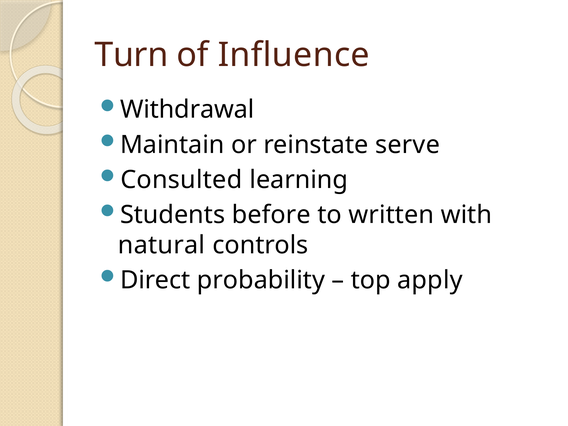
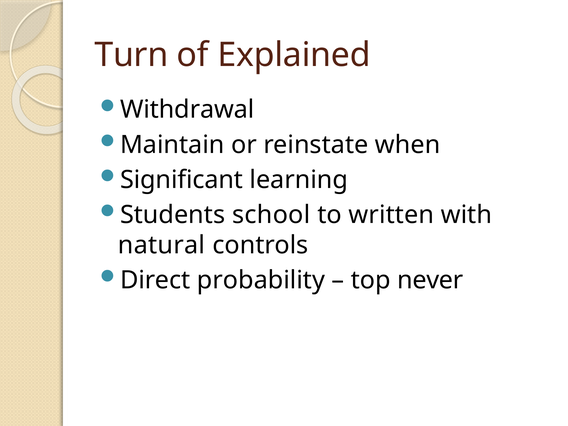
Influence: Influence -> Explained (294, 55)
serve: serve -> when (408, 145)
Consulted: Consulted -> Significant (182, 180)
before: before -> school (271, 215)
apply: apply -> never (430, 280)
